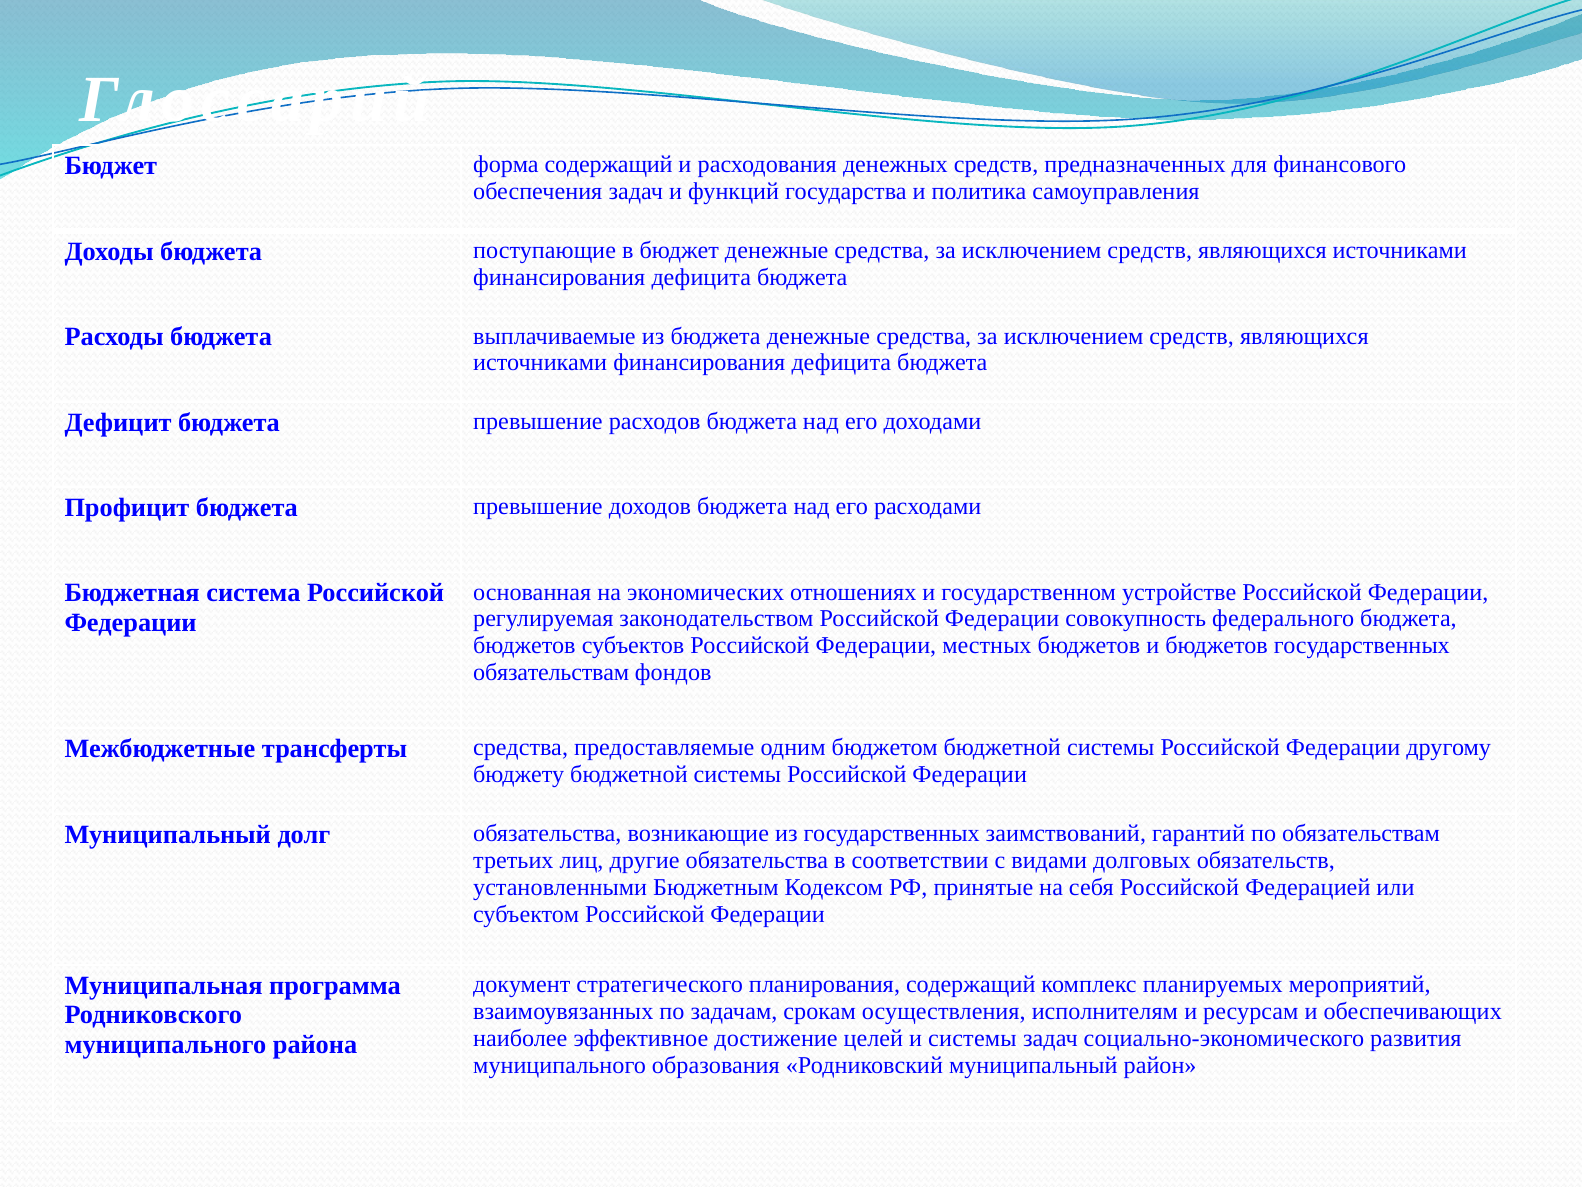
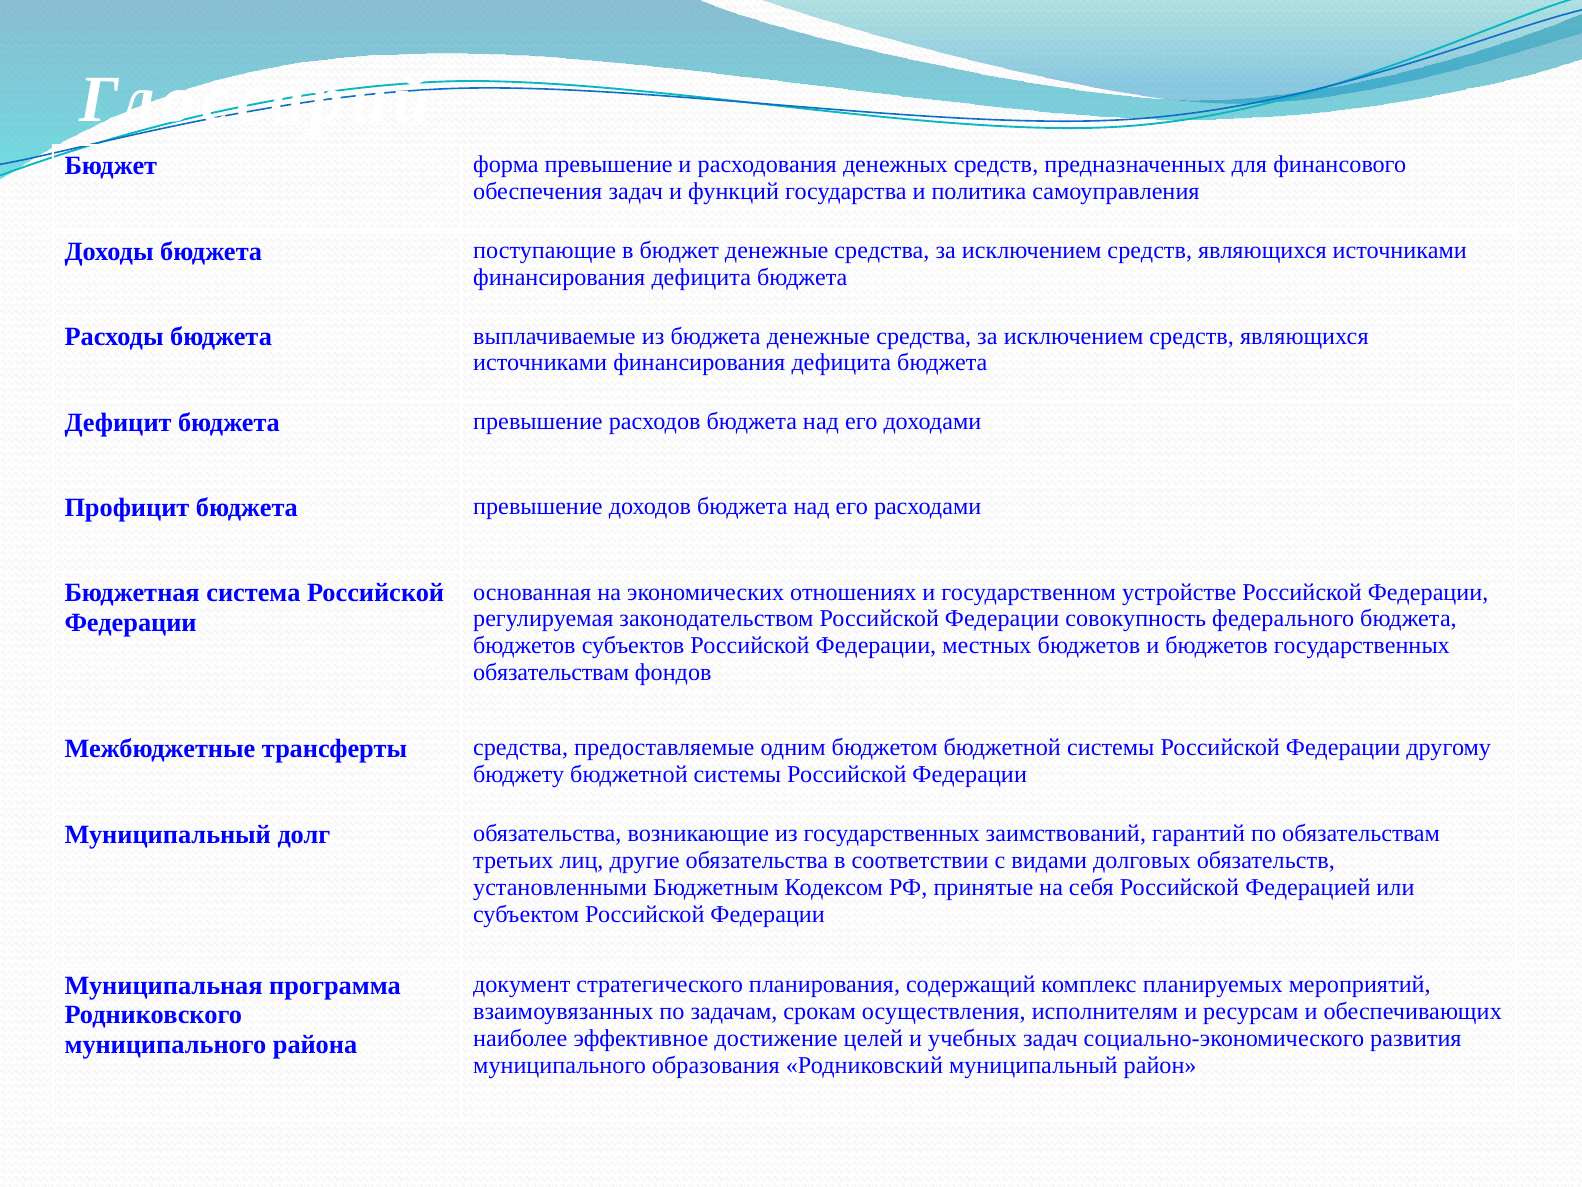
форма содержащий: содержащий -> превышение (609, 165)
и системы: системы -> учебных (973, 1038)
